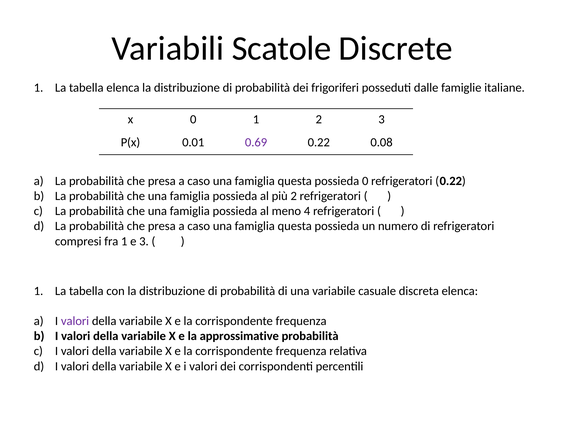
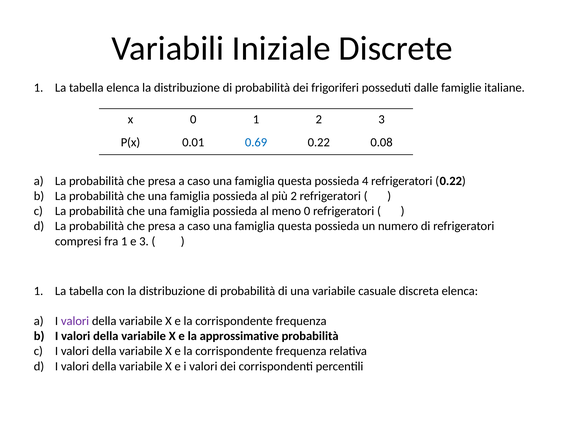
Scatole: Scatole -> Iniziale (281, 48)
0.69 colour: purple -> blue (256, 142)
possieda 0: 0 -> 4 (365, 181)
meno 4: 4 -> 0 (307, 211)
